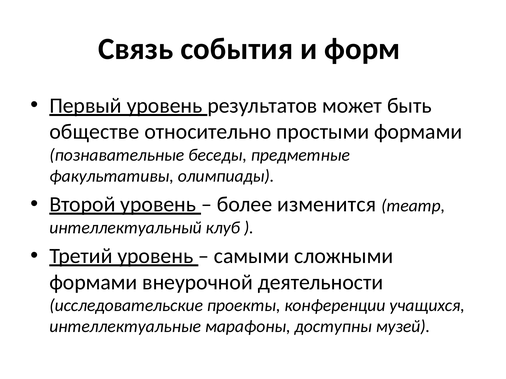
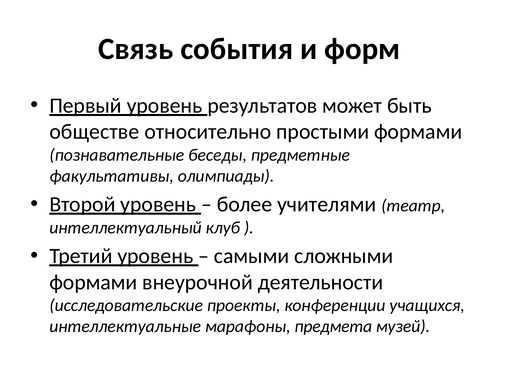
изменится: изменится -> учителями (327, 205)
доступны: доступны -> предмета (333, 327)
